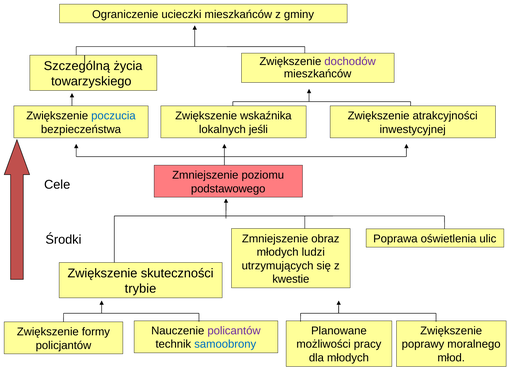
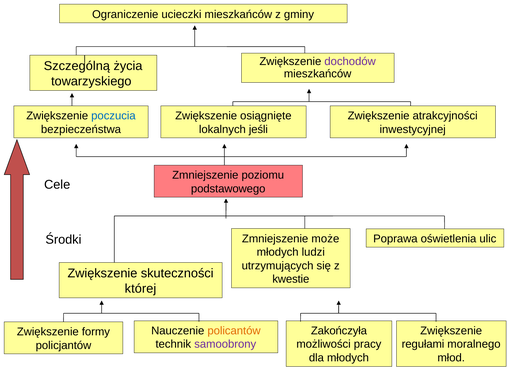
wskaźnika: wskaźnika -> osiągnięte (266, 116)
obraz: obraz -> może (325, 239)
trybie: trybie -> której (141, 289)
policantów colour: purple -> orange (234, 331)
Planowane: Planowane -> Zakończyła (339, 331)
samoobrony colour: blue -> purple (225, 344)
poprawy: poprawy -> regułami (423, 344)
